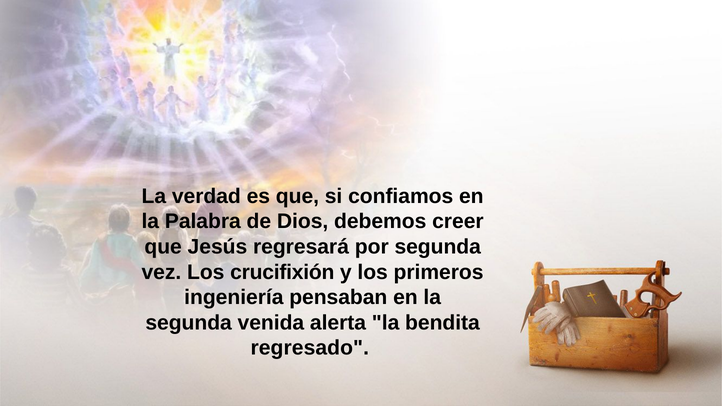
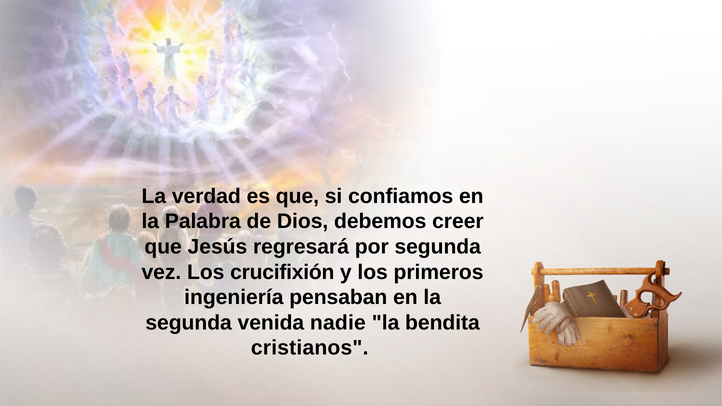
alerta: alerta -> nadie (338, 323)
regresado: regresado -> cristianos (310, 348)
